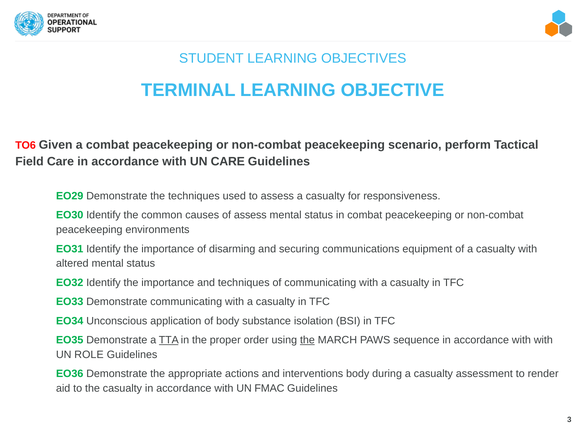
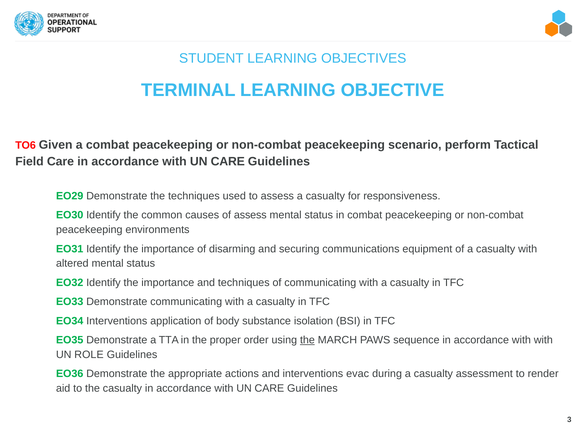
EO34 Unconscious: Unconscious -> Interventions (117, 321)
TTA underline: present -> none (169, 340)
interventions body: body -> evac (358, 374)
FMAC: FMAC -> CARE (269, 389)
